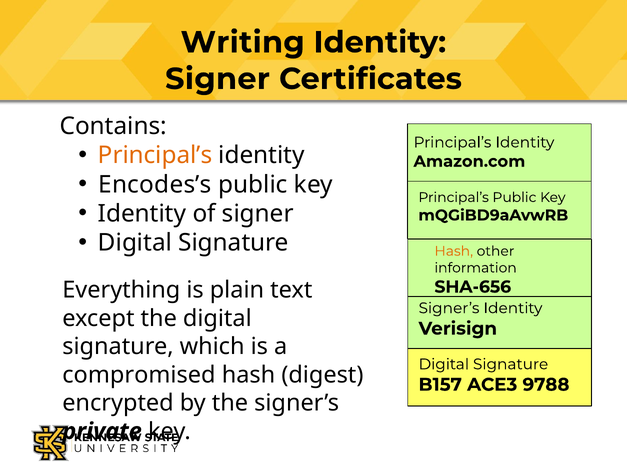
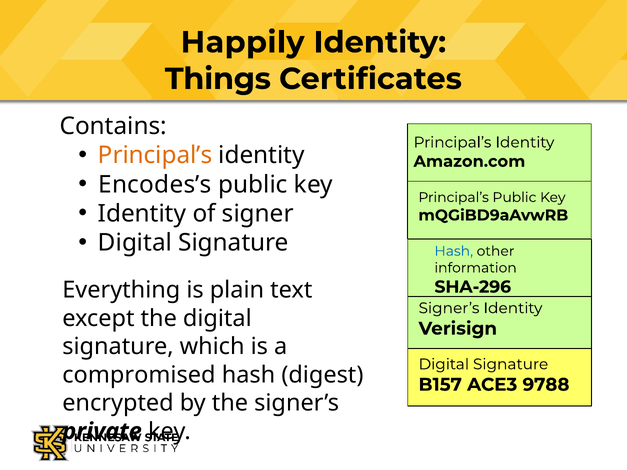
Writing: Writing -> Happily (243, 42)
Signer: Signer -> Things (218, 79)
Hash colour: orange -> blue (454, 251)
SHA-656: SHA-656 -> SHA-296 (473, 287)
